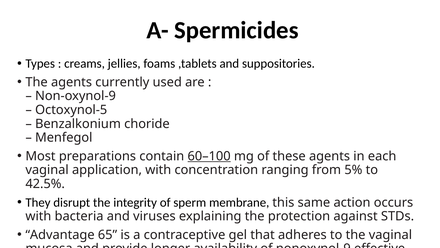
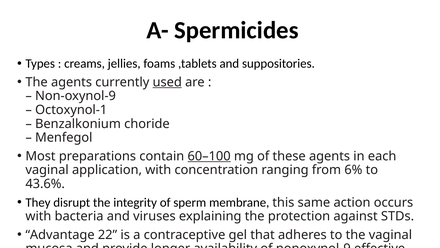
used underline: none -> present (167, 82)
Octoxynol-5: Octoxynol-5 -> Octoxynol-1 (71, 110)
5%: 5% -> 6% (353, 170)
42.5%: 42.5% -> 43.6% (45, 184)
65: 65 -> 22 (108, 234)
